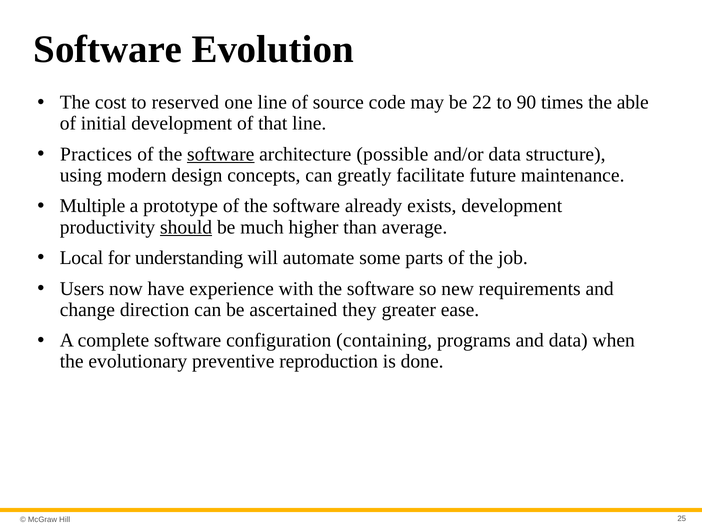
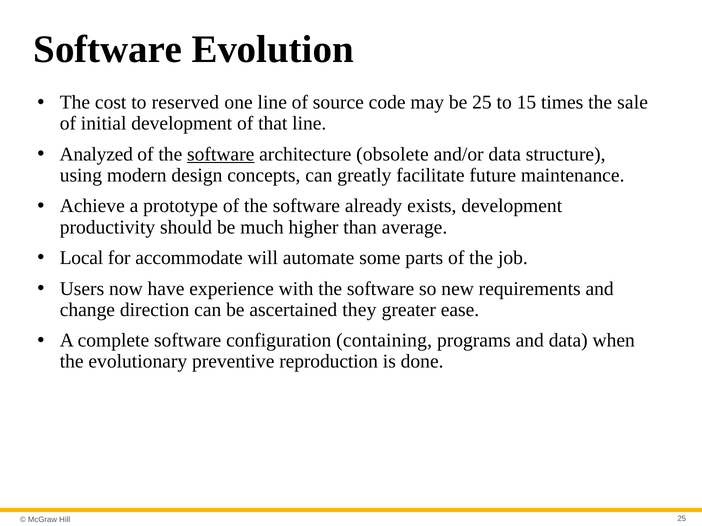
be 22: 22 -> 25 (482, 102)
90: 90 -> 15 (526, 102)
able: able -> sale (633, 102)
Practices: Practices -> Analyzed (96, 154)
possible: possible -> obsolete (392, 154)
Multiple: Multiple -> Achieve (92, 206)
should underline: present -> none (186, 227)
understanding: understanding -> accommodate (189, 258)
